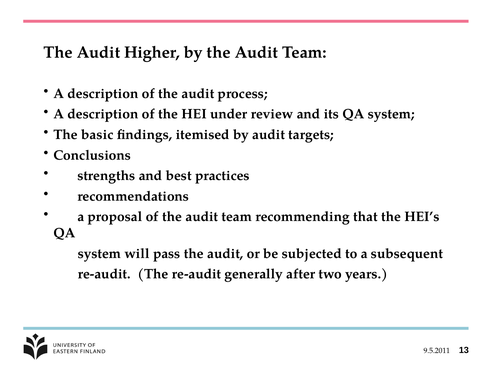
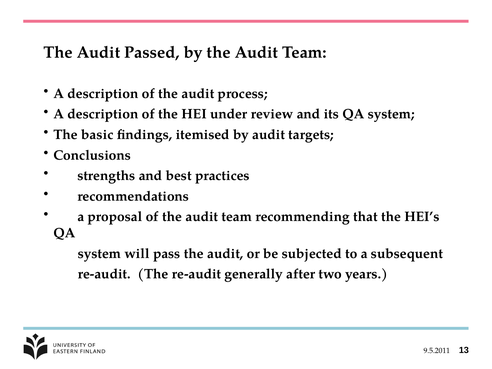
Higher: Higher -> Passed (152, 52)
